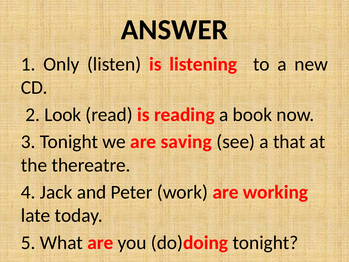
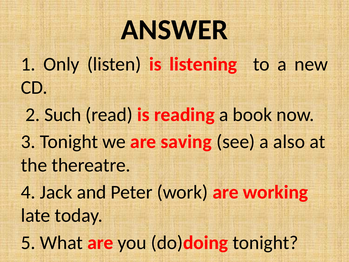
Look: Look -> Such (63, 115)
that: that -> also (289, 142)
